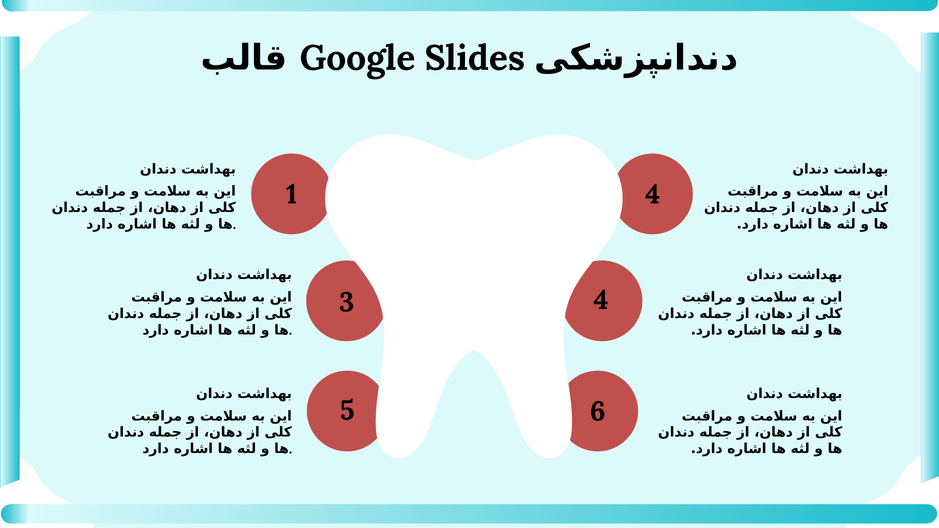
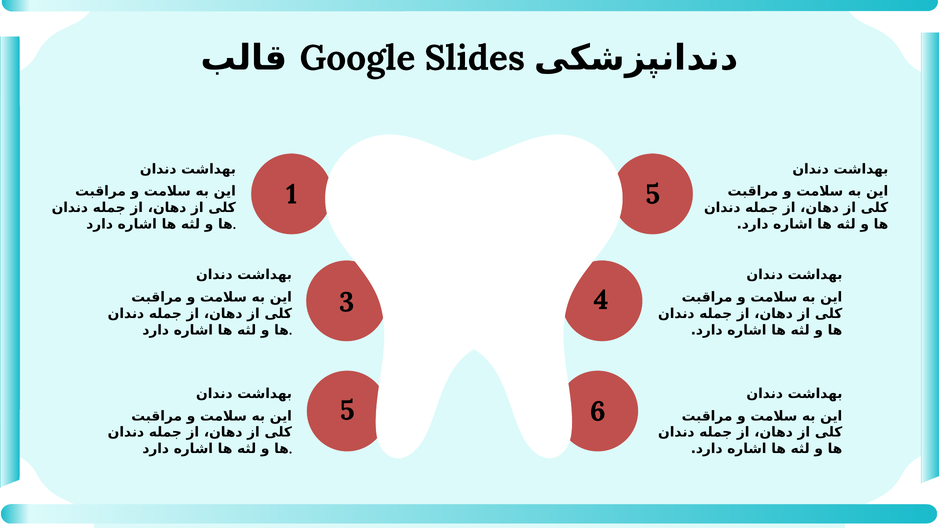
1 4: 4 -> 5 (653, 194)
